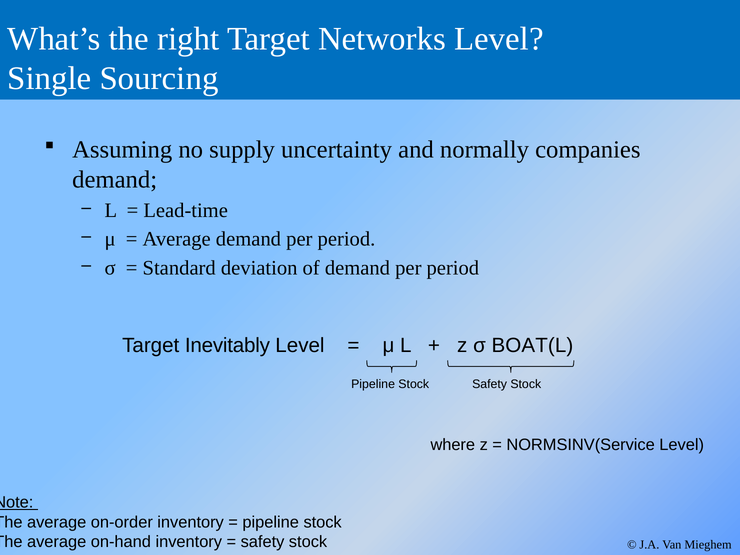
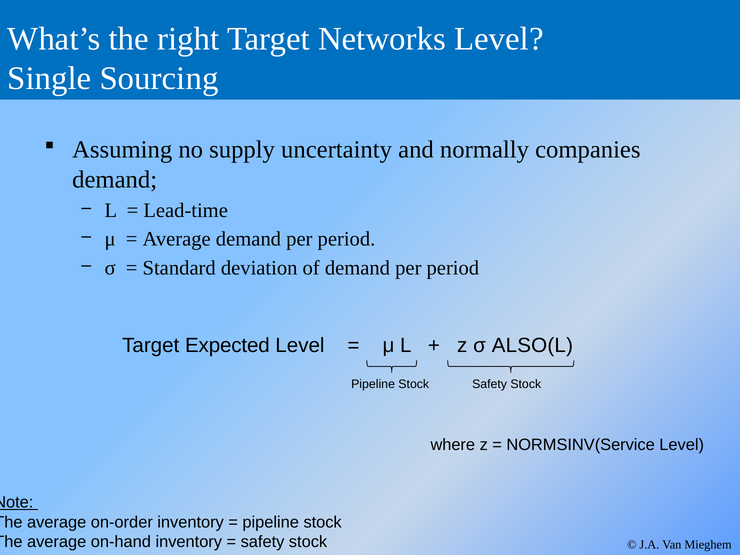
Inevitably: Inevitably -> Expected (227, 346)
BOAT(L: BOAT(L -> ALSO(L (532, 346)
